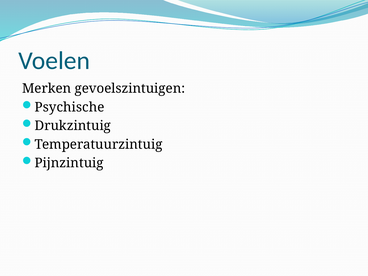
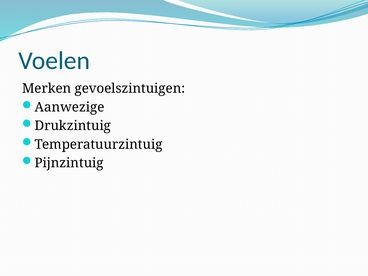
Psychische: Psychische -> Aanwezige (70, 107)
